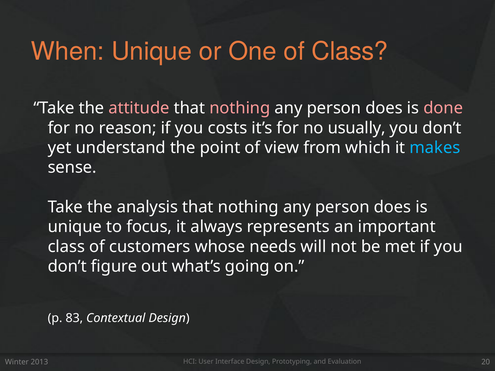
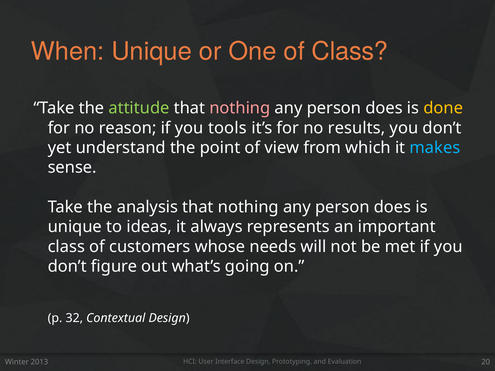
attitude colour: pink -> light green (139, 108)
done colour: pink -> yellow (443, 108)
costs: costs -> tools (227, 128)
usually: usually -> results (357, 128)
focus: focus -> ideas (149, 227)
83: 83 -> 32 (74, 318)
